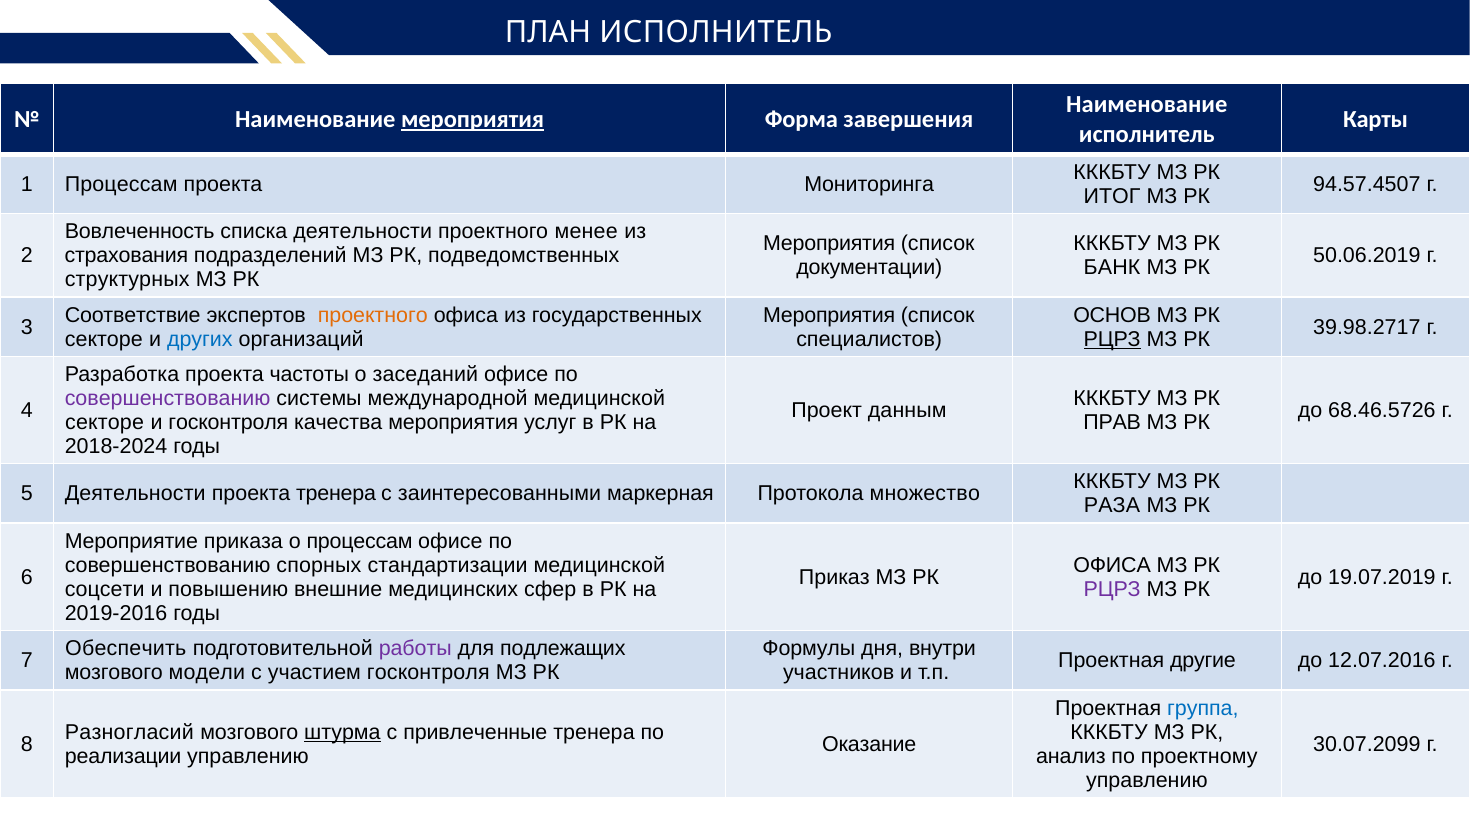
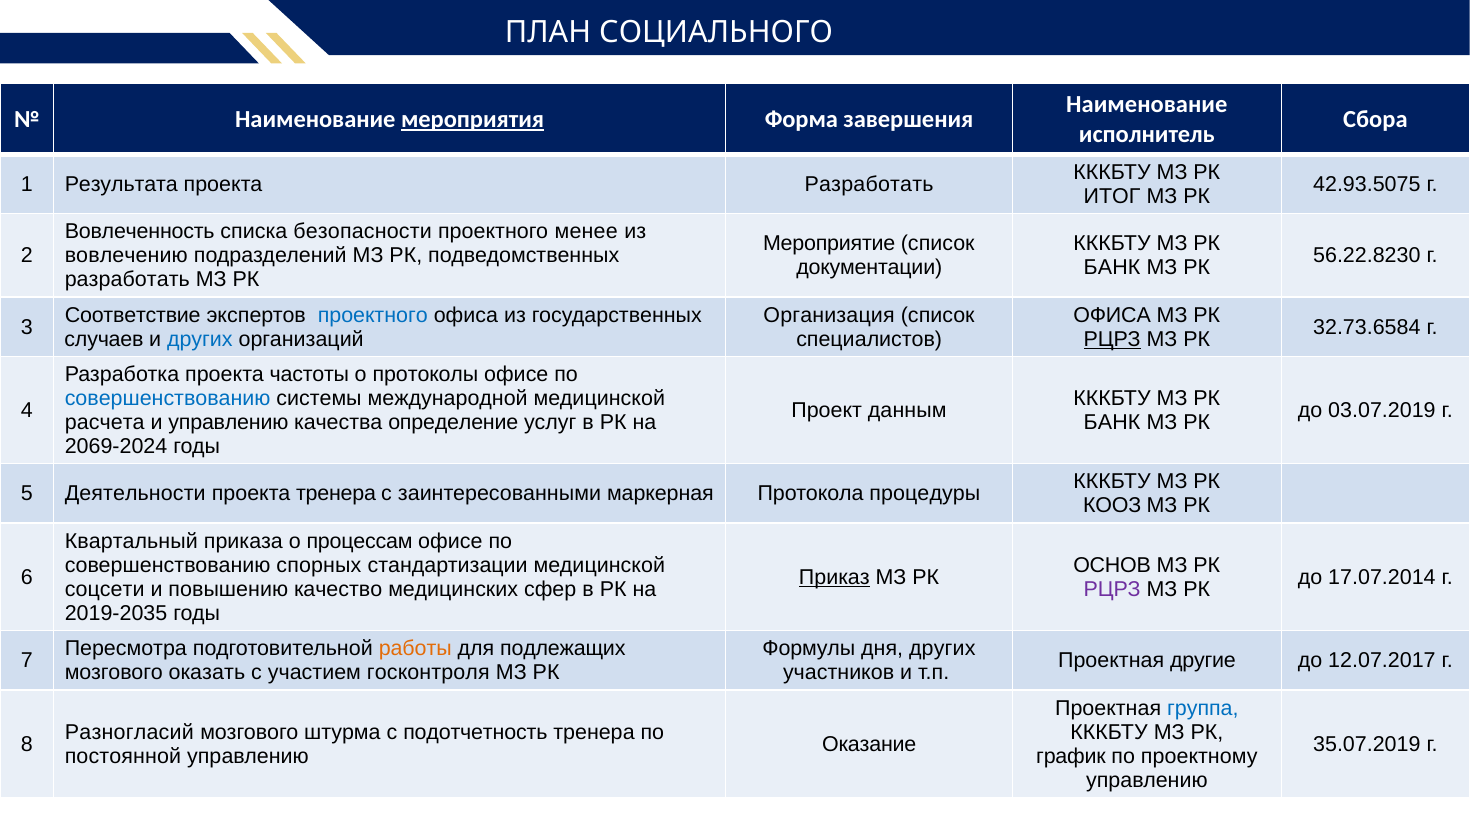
ПЛАН ИСПОЛНИТЕЛЬ: ИСПОЛНИТЕЛЬ -> СОЦИАЛЬНОГО (716, 32)
Карты: Карты -> Сбора (1375, 119)
1 Процессам: Процессам -> Результата (121, 184)
проекта Мониторинга: Мониторинга -> Разработать (869, 184)
94.57.4507: 94.57.4507 -> 42.93.5075 (1367, 184)
списка деятельности: деятельности -> безопасности (363, 232)
Мероприятия: Мероприятия -> Мероприятие (829, 244)
страхования: страхования -> вовлечению (126, 256)
50.06.2019: 50.06.2019 -> 56.22.8230 (1367, 256)
структурных: структурных -> разработать (127, 280)
проектного colour: orange -> blue (373, 315)
Мероприятия: Мероприятия -> Организация (829, 315)
ОСНОВ: ОСНОВ -> ОФИСА (1112, 315)
39.98.2717: 39.98.2717 -> 32.73.6584 (1367, 327)
секторе: секторе -> случаев (104, 339)
заседаний: заседаний -> протоколы (425, 374)
совершенствованию colour: purple -> blue (168, 398)
68.46.5726: 68.46.5726 -> 03.07.2019 (1382, 410)
секторе: секторе -> расчета (105, 422)
и госконтроля: госконтроля -> управлению (228, 422)
качества мероприятия: мероприятия -> определение (453, 422)
ПРАВ: ПРАВ -> БАНК (1112, 422)
2018-2024: 2018-2024 -> 2069-2024 (116, 447)
множество: множество -> процедуры (925, 494)
РАЗА: РАЗА -> КООЗ (1112, 506)
Мероприятие: Мероприятие -> Квартальный (131, 541)
ОФИСА: ОФИСА -> ОСНОВ (1112, 565)
Приказ underline: none -> present (834, 577)
19.07.2019: 19.07.2019 -> 17.07.2014 (1382, 577)
внешние: внешние -> качество (338, 589)
2019-2016: 2019-2016 -> 2019-2035 (116, 613)
Обеспечить: Обеспечить -> Пересмотра (126, 648)
работы colour: purple -> orange (415, 648)
дня внутри: внутри -> других (942, 648)
12.07.2016: 12.07.2016 -> 12.07.2017 (1382, 661)
модели: модели -> оказать (207, 673)
штурма underline: present -> none (342, 732)
привлеченные: привлеченные -> подотчетность (475, 732)
30.07.2099: 30.07.2099 -> 35.07.2019 (1367, 744)
реализации: реализации -> постоянной (123, 756)
анализ: анализ -> график (1071, 756)
